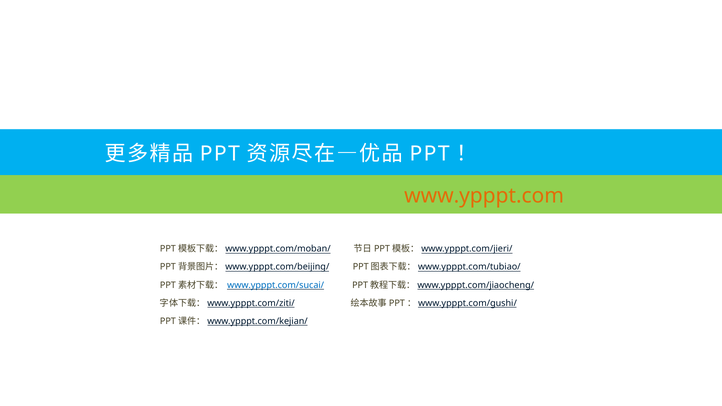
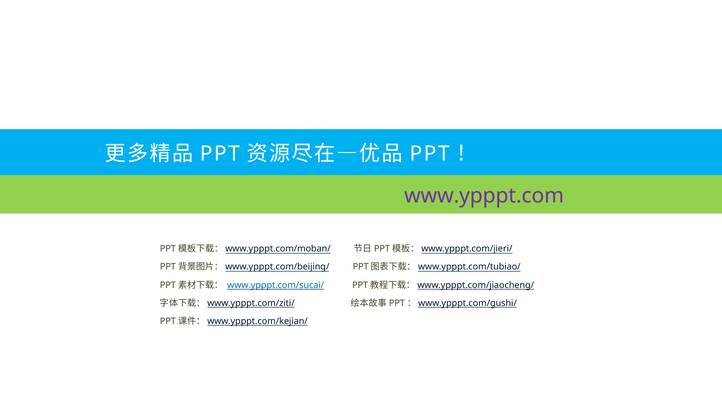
www.ypppt.com colour: orange -> purple (484, 196)
